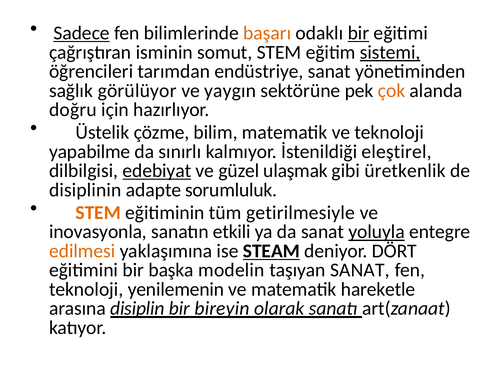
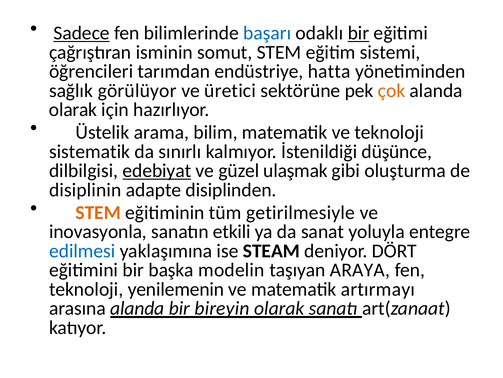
başarı colour: orange -> blue (267, 33)
sistemi underline: present -> none (390, 52)
endüstriye sanat: sanat -> hatta (329, 71)
yaygın: yaygın -> üretici (230, 90)
doğru: doğru -> olarak (73, 109)
çözme: çözme -> arama (161, 132)
yapabilme: yapabilme -> sistematik (90, 151)
eleştirel: eleştirel -> düşünce (397, 151)
üretkenlik: üretkenlik -> oluşturma (405, 170)
sorumluluk: sorumluluk -> disiplinden (231, 190)
yoluyla underline: present -> none (377, 231)
edilmesi colour: orange -> blue (82, 251)
STEAM underline: present -> none (271, 251)
taşıyan SANAT: SANAT -> ARAYA (360, 270)
hareketle: hareketle -> artırmayı (378, 289)
arasına disiplin: disiplin -> alanda (137, 308)
